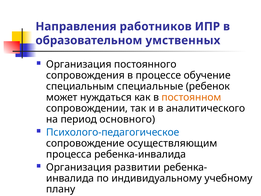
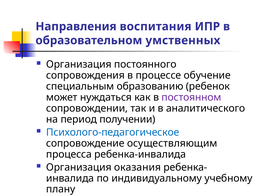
работников: работников -> воспитания (156, 26)
специальные: специальные -> образованию (150, 86)
постоянном colour: orange -> purple (191, 97)
основного: основного -> получении (127, 119)
развитии: развитии -> оказания (137, 167)
